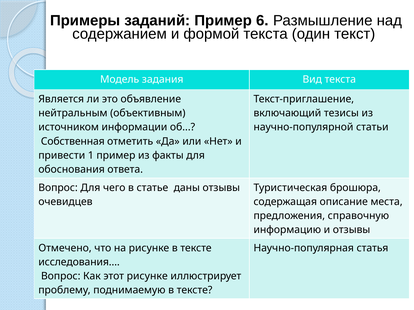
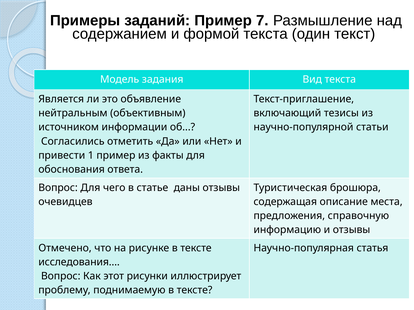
6: 6 -> 7 (262, 20)
Собственная: Собственная -> Согласились (73, 142)
этот рисунке: рисунке -> рисунки (147, 277)
